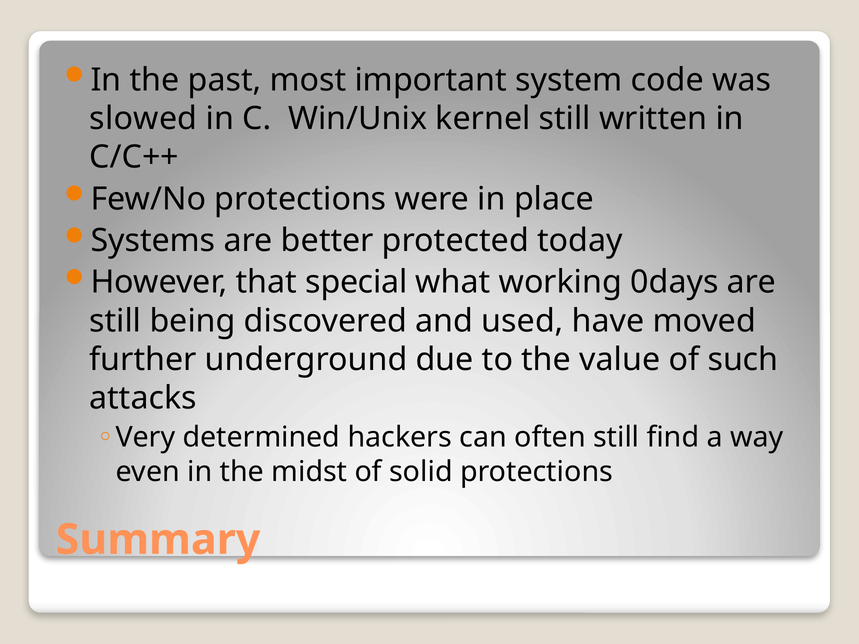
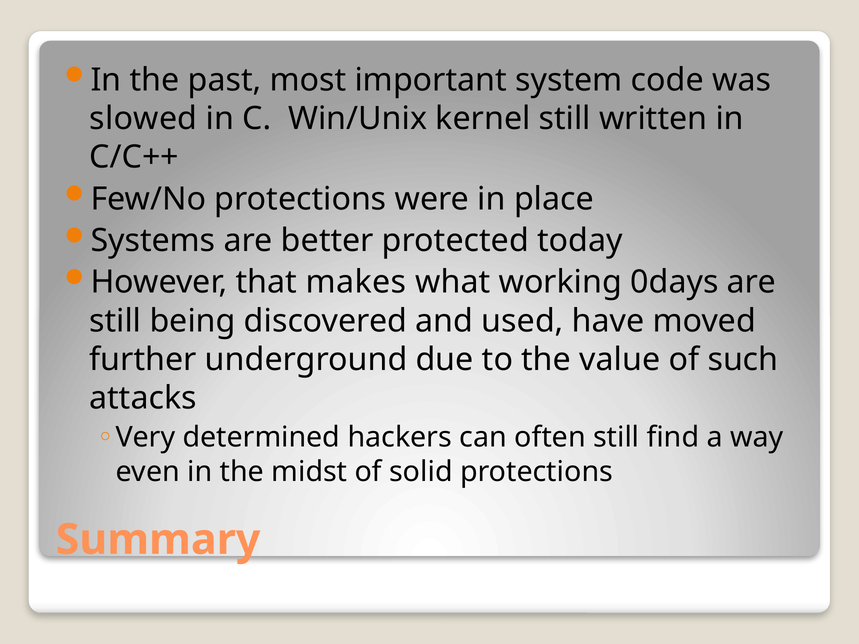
special: special -> makes (356, 282)
